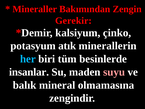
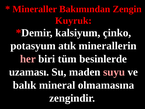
Gerekir: Gerekir -> Kuyruk (73, 21)
her colour: light blue -> pink (28, 59)
insanlar: insanlar -> uzaması (29, 72)
